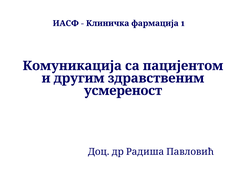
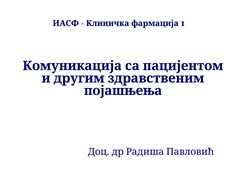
усмереност: усмереност -> појашњења (123, 91)
